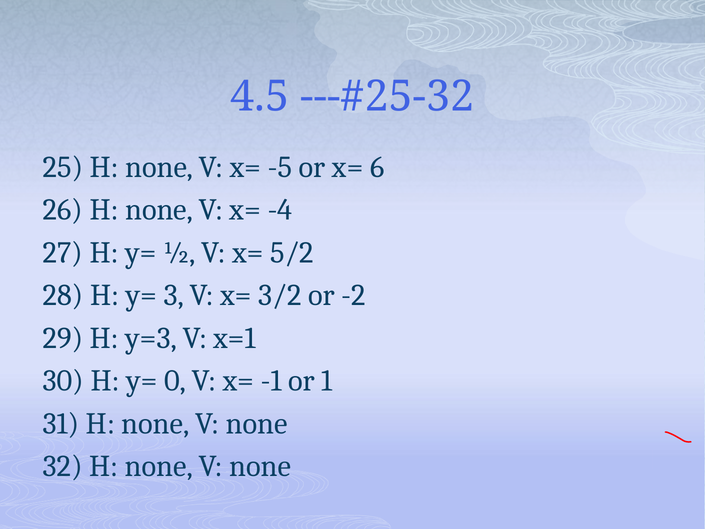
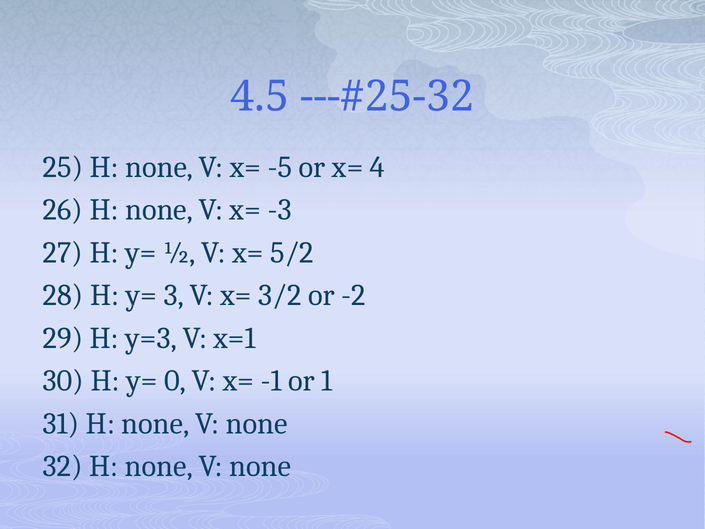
6: 6 -> 4 (377, 167)
-4: -4 -> -3 (280, 210)
